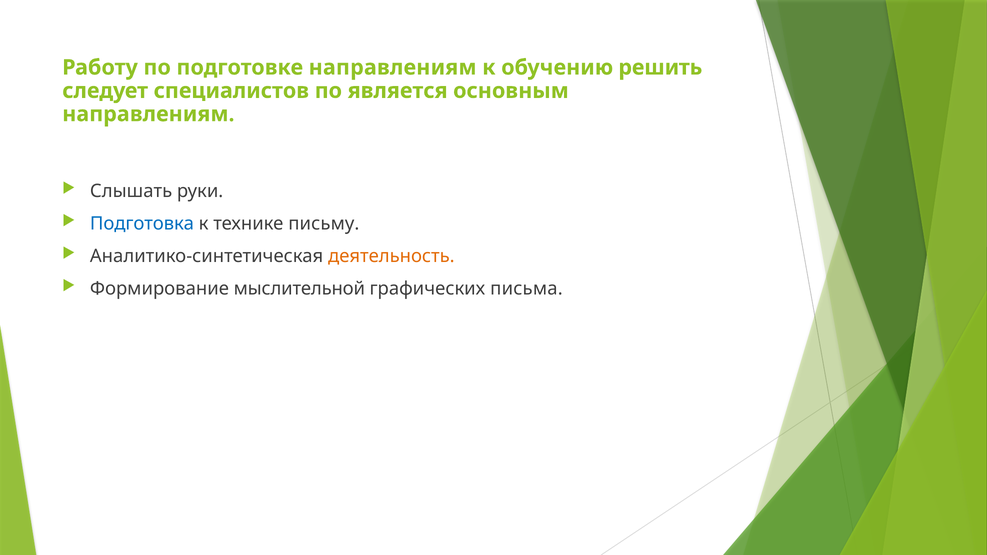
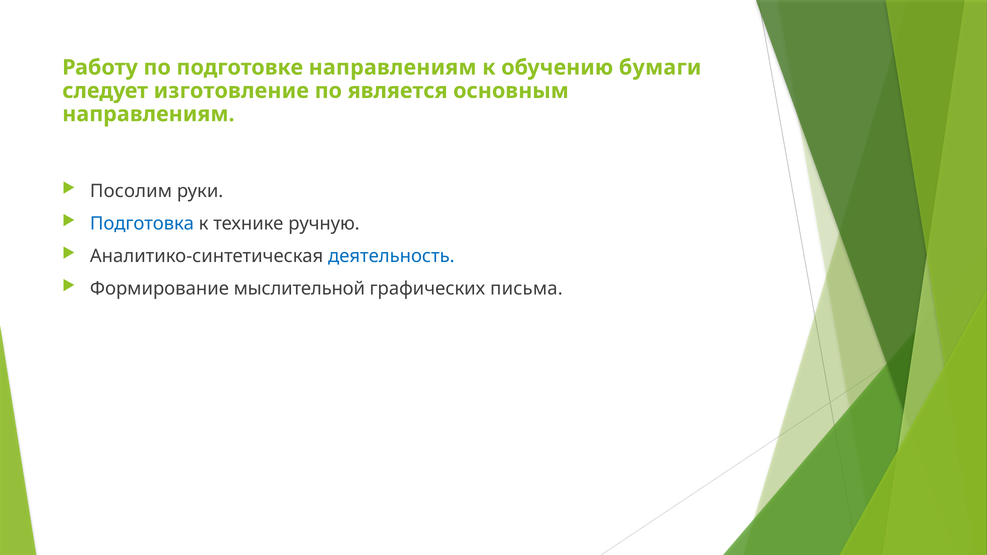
решить: решить -> бумаги (660, 68)
специалистов: специалистов -> изготовление (231, 91)
Слышать: Слышать -> Посолим (131, 191)
письму: письму -> ручную (324, 224)
деятельность colour: orange -> blue (391, 256)
